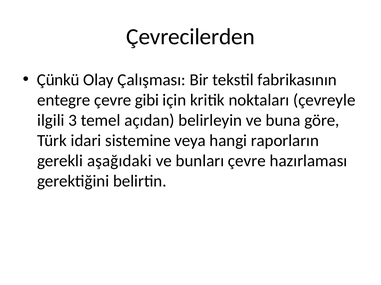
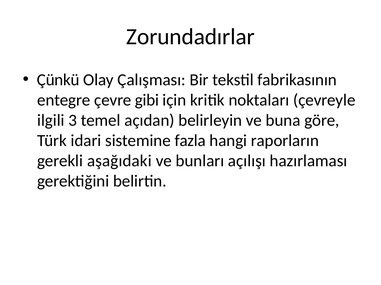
Çevrecilerden: Çevrecilerden -> Zorundadırlar (190, 37)
veya: veya -> fazla (190, 141)
bunları çevre: çevre -> açılışı (247, 161)
